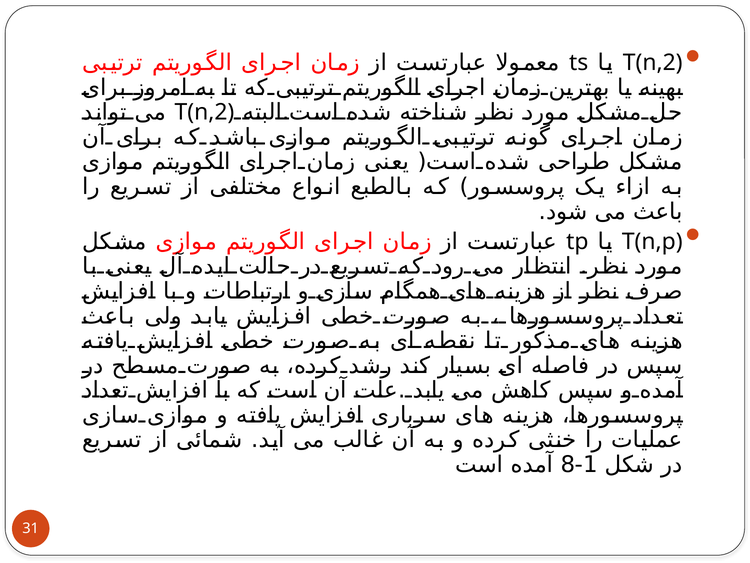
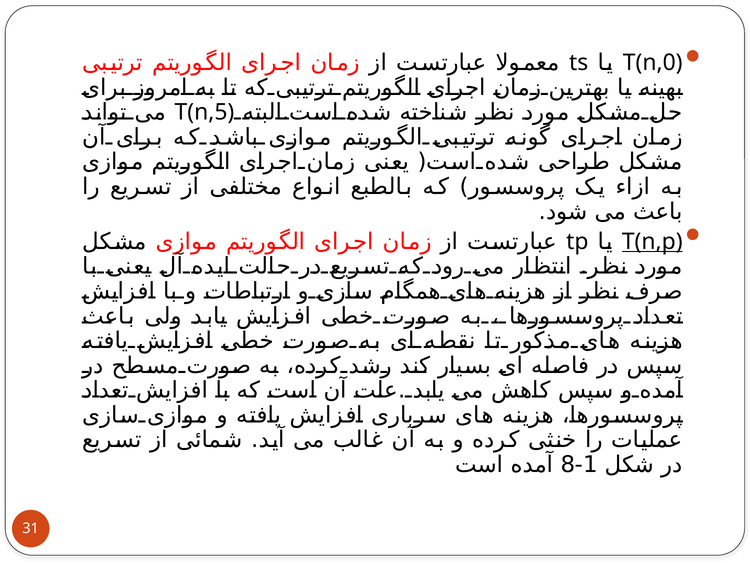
T(n,2: T(n,2 -> T(n,0 (653, 63)
T(n,2: T(n,2 -> T(n,5 (204, 112)
T(n,p underline: none -> present (652, 241)
